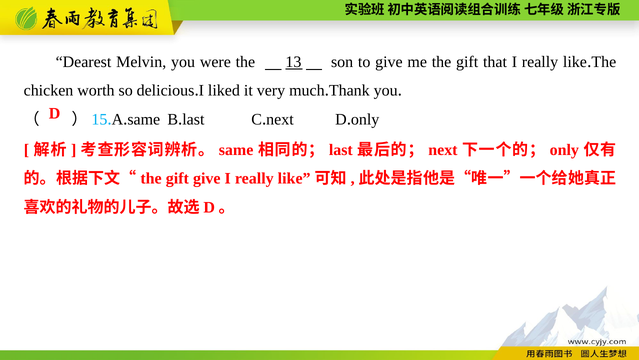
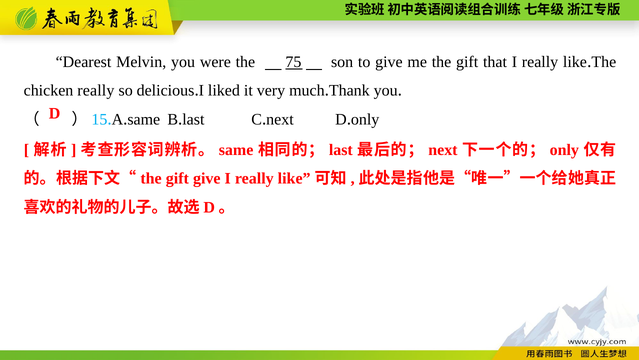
13: 13 -> 75 (293, 62)
chicken worth: worth -> really (96, 91)
